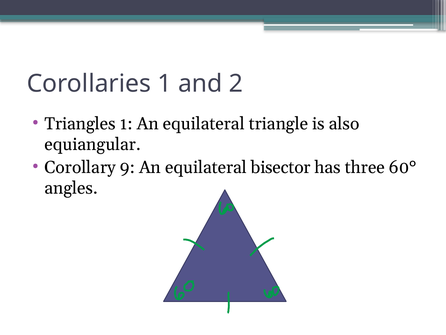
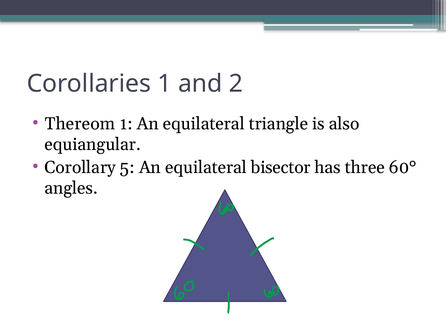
Triangles: Triangles -> Thereom (80, 124)
9: 9 -> 5 (127, 167)
